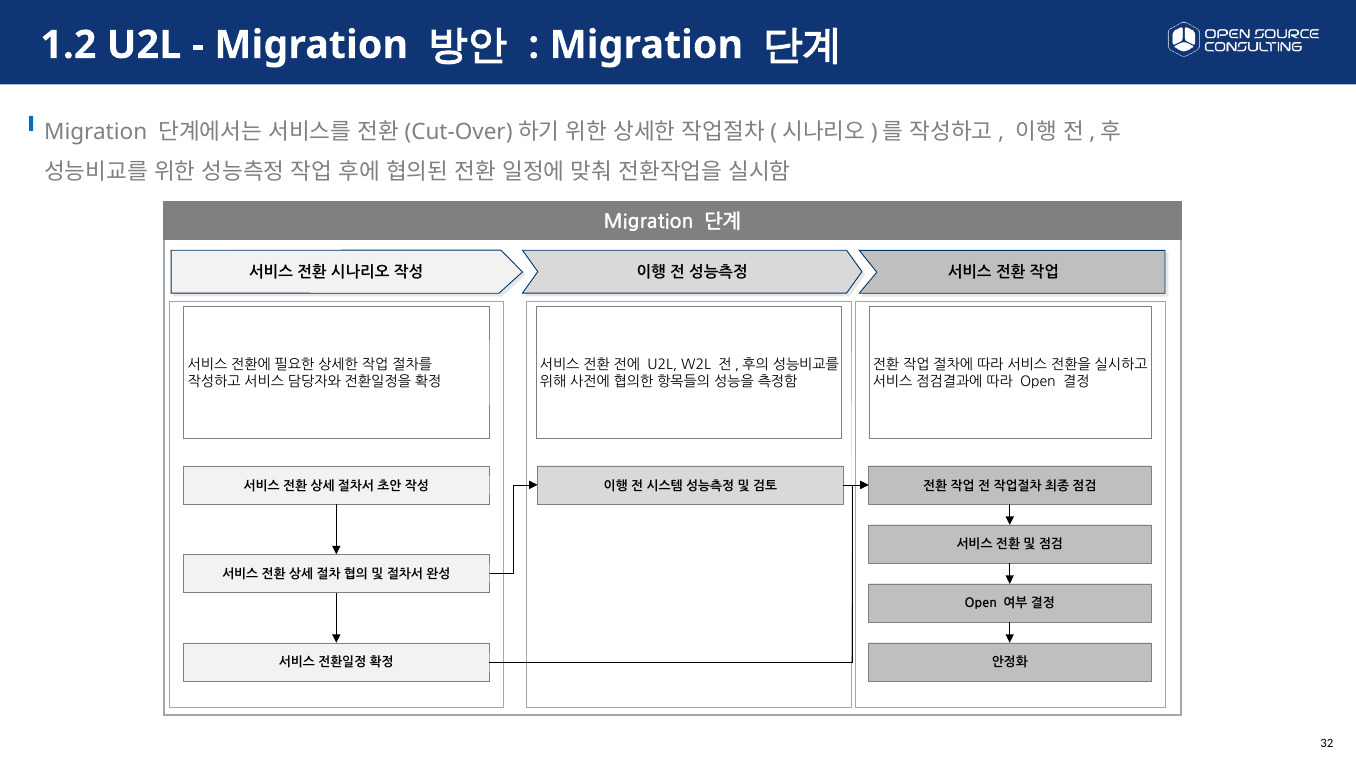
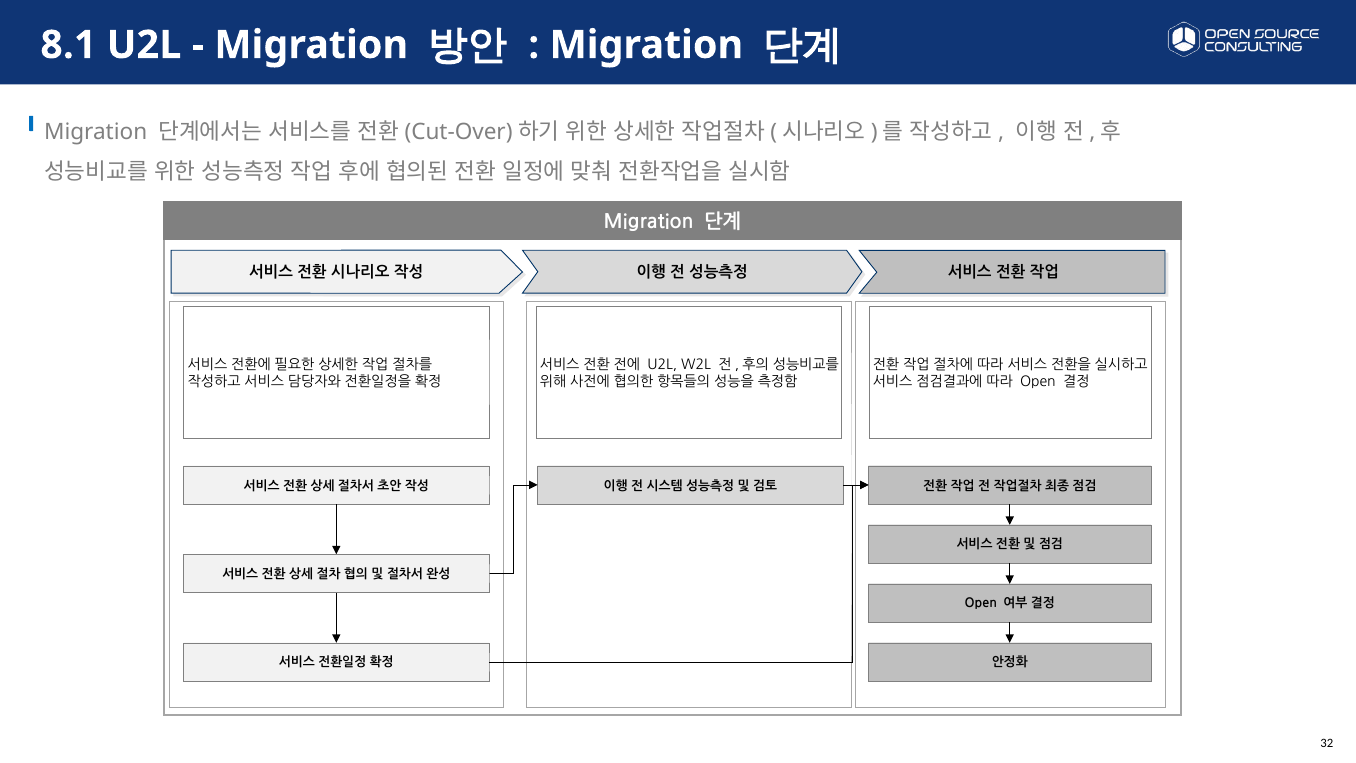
1.2: 1.2 -> 8.1 (68, 45)
